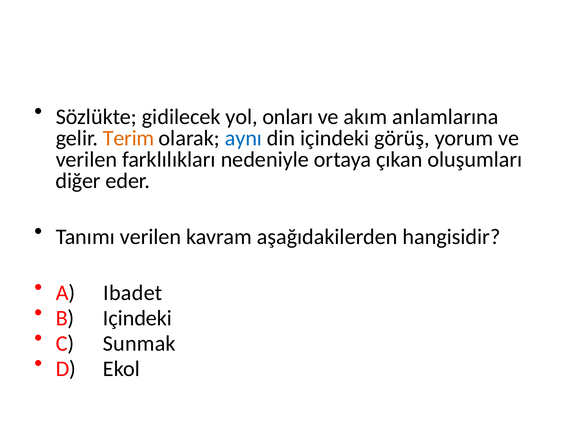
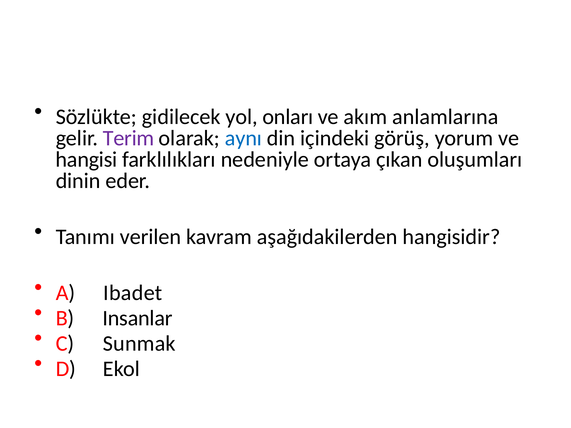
Terim colour: orange -> purple (129, 138)
verilen: verilen -> hangisi (86, 159)
diğer: diğer -> dinin (78, 181)
B Içindeki: Içindeki -> Insanlar (138, 318)
